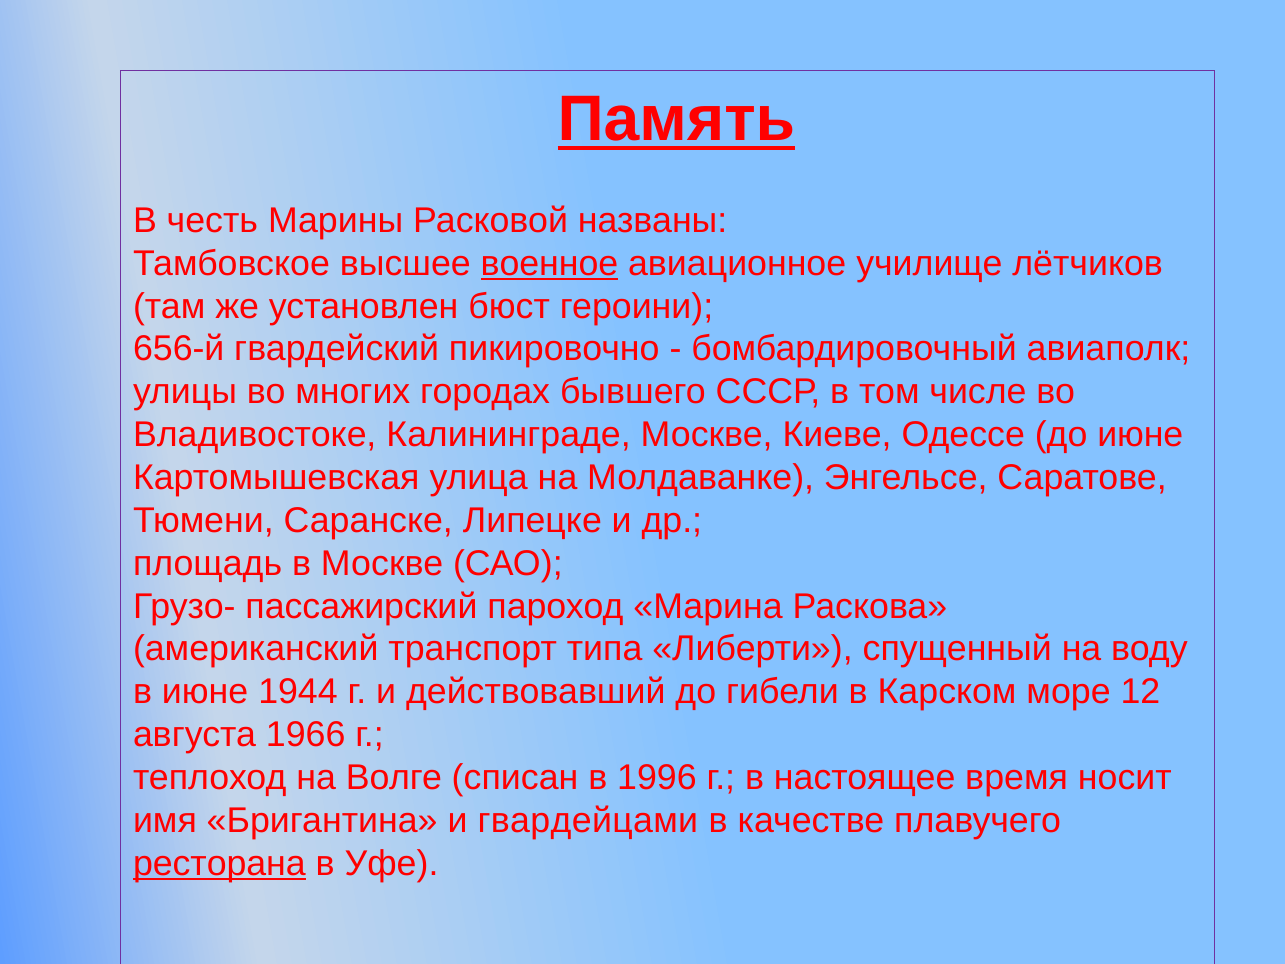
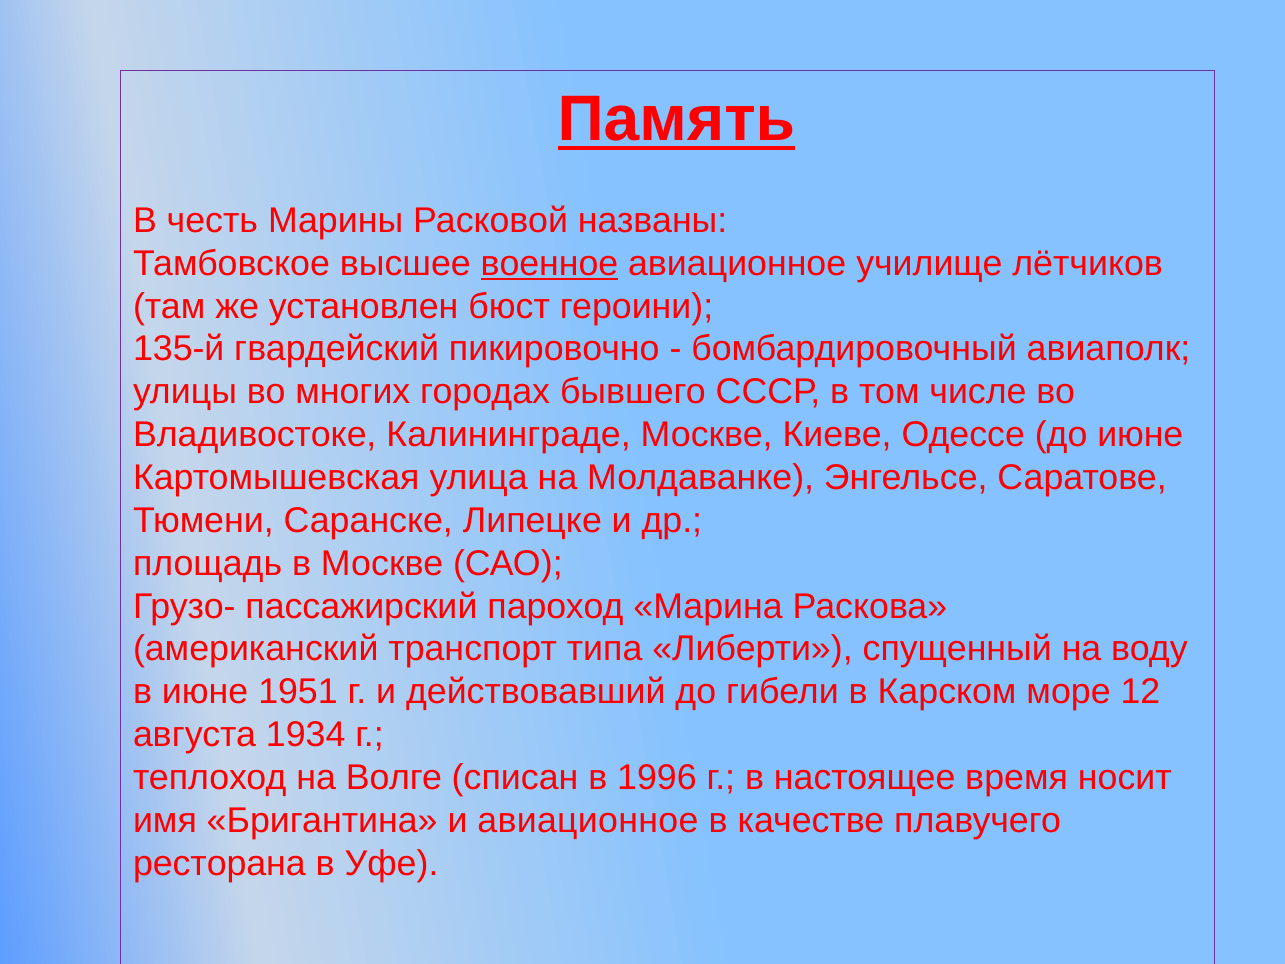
656-й: 656-й -> 135-й (179, 349)
1944: 1944 -> 1951 (298, 692)
1966: 1966 -> 1934 (306, 735)
и гвардейцами: гвардейцами -> авиационное (588, 820)
ресторана underline: present -> none (219, 863)
